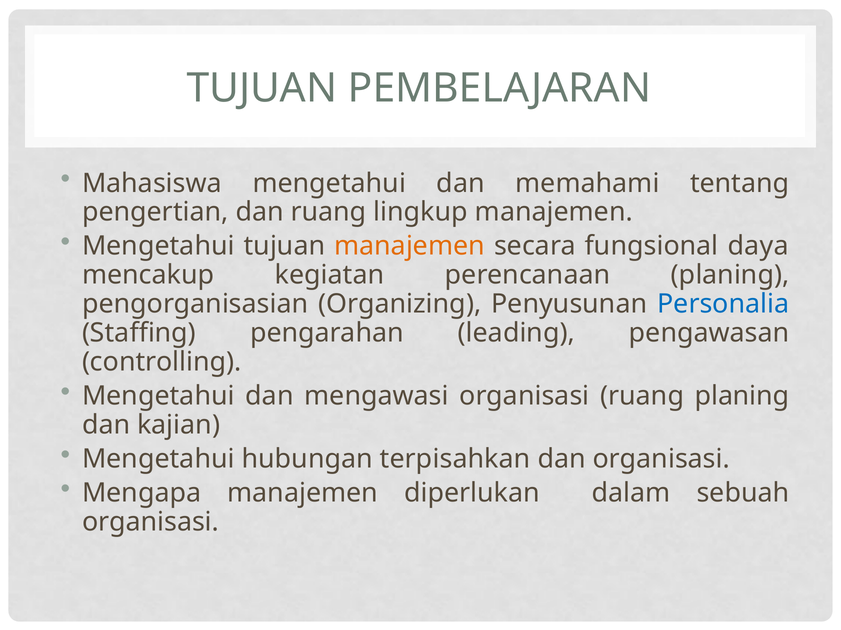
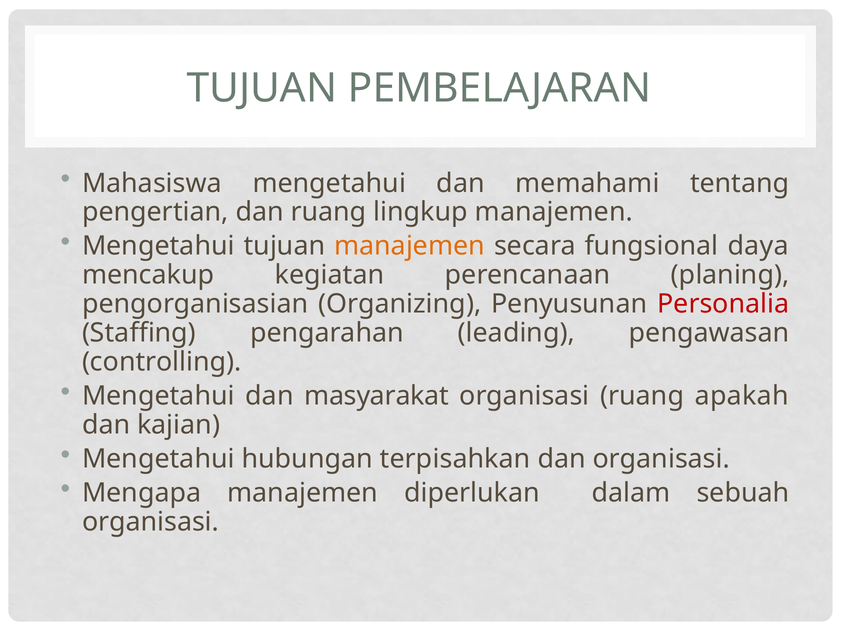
Personalia colour: blue -> red (723, 304)
mengawasi: mengawasi -> masyarakat (377, 396)
ruang planing: planing -> apakah (742, 396)
